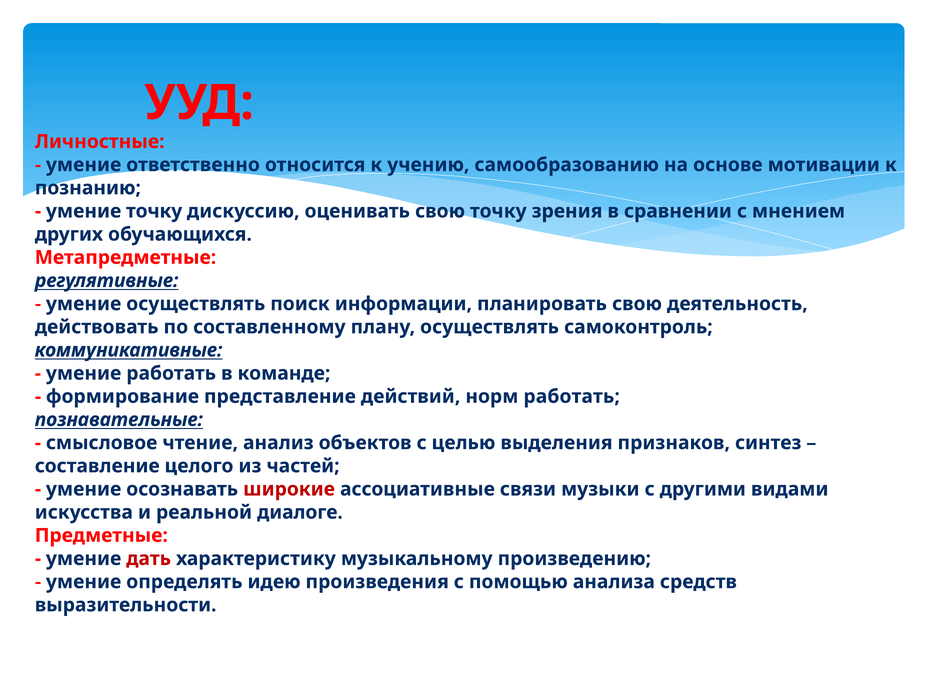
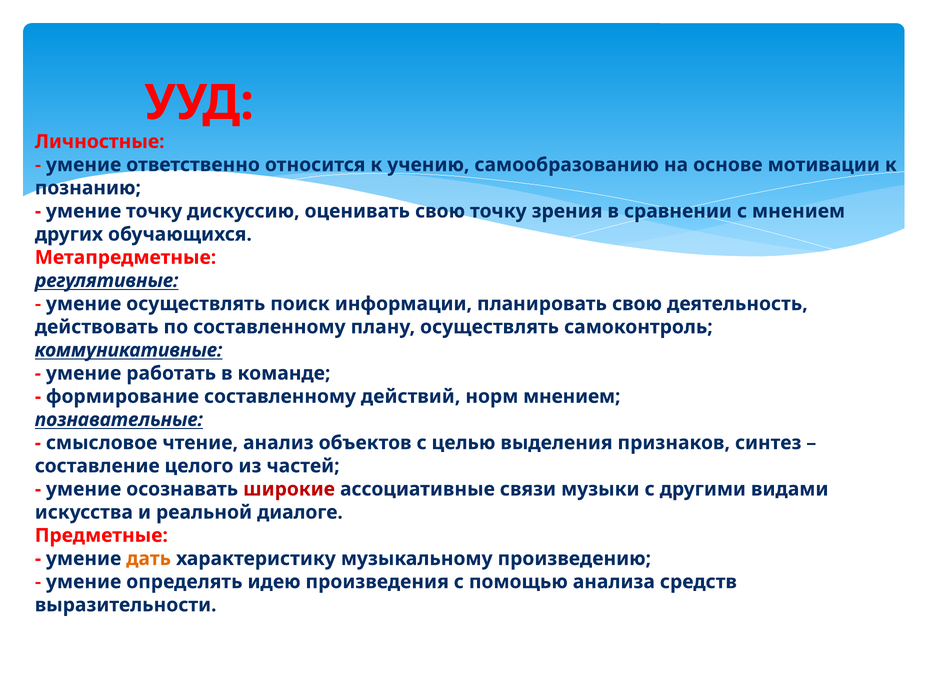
формирование представление: представление -> составленному (280, 397)
норм работать: работать -> мнением (572, 397)
дать colour: red -> orange (149, 559)
